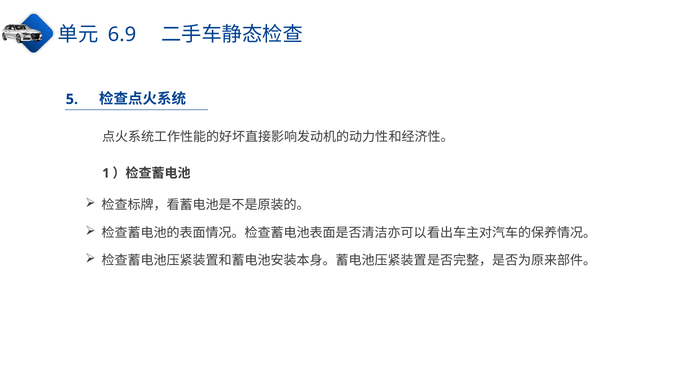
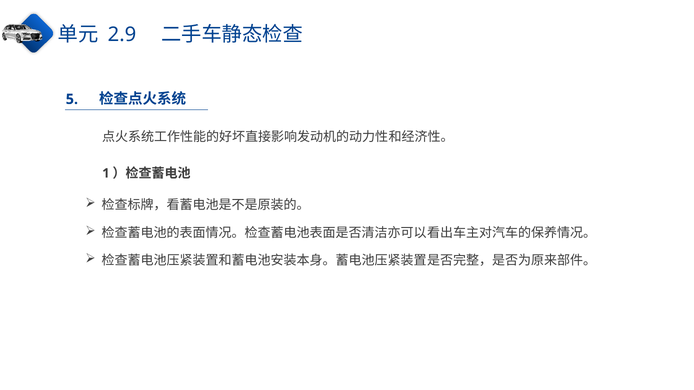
6.9: 6.9 -> 2.9 (122, 34)
